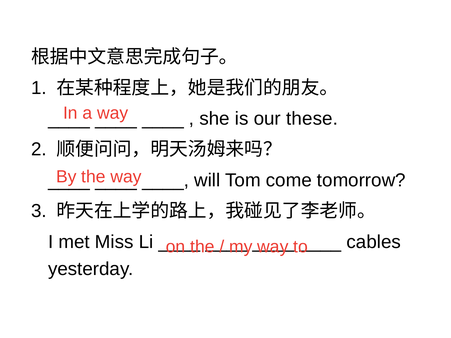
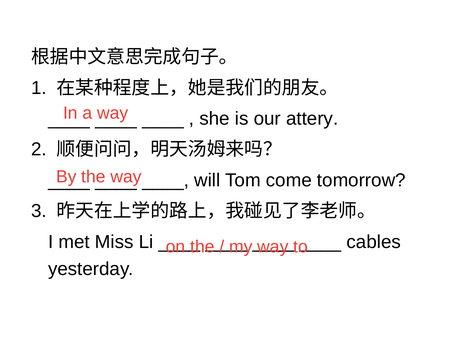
these: these -> attery (312, 119)
